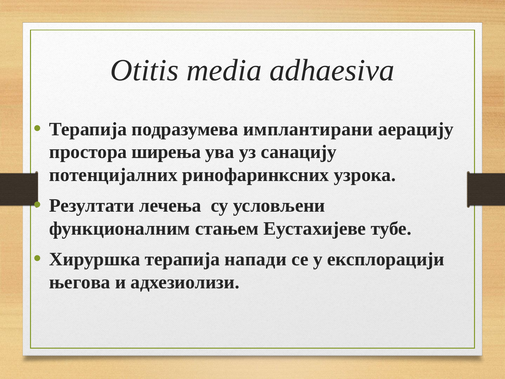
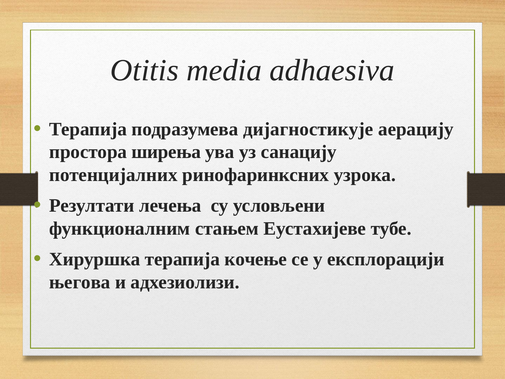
имплантирани: имплантирани -> дијагностикује (308, 129)
напади: напади -> кочење (256, 259)
